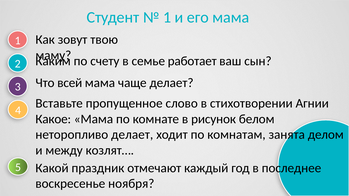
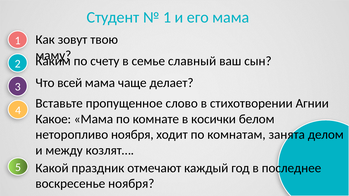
работает: работает -> славный (192, 61)
рисунок: рисунок -> косички (214, 119)
неторопливо делает: делает -> ноября (132, 135)
